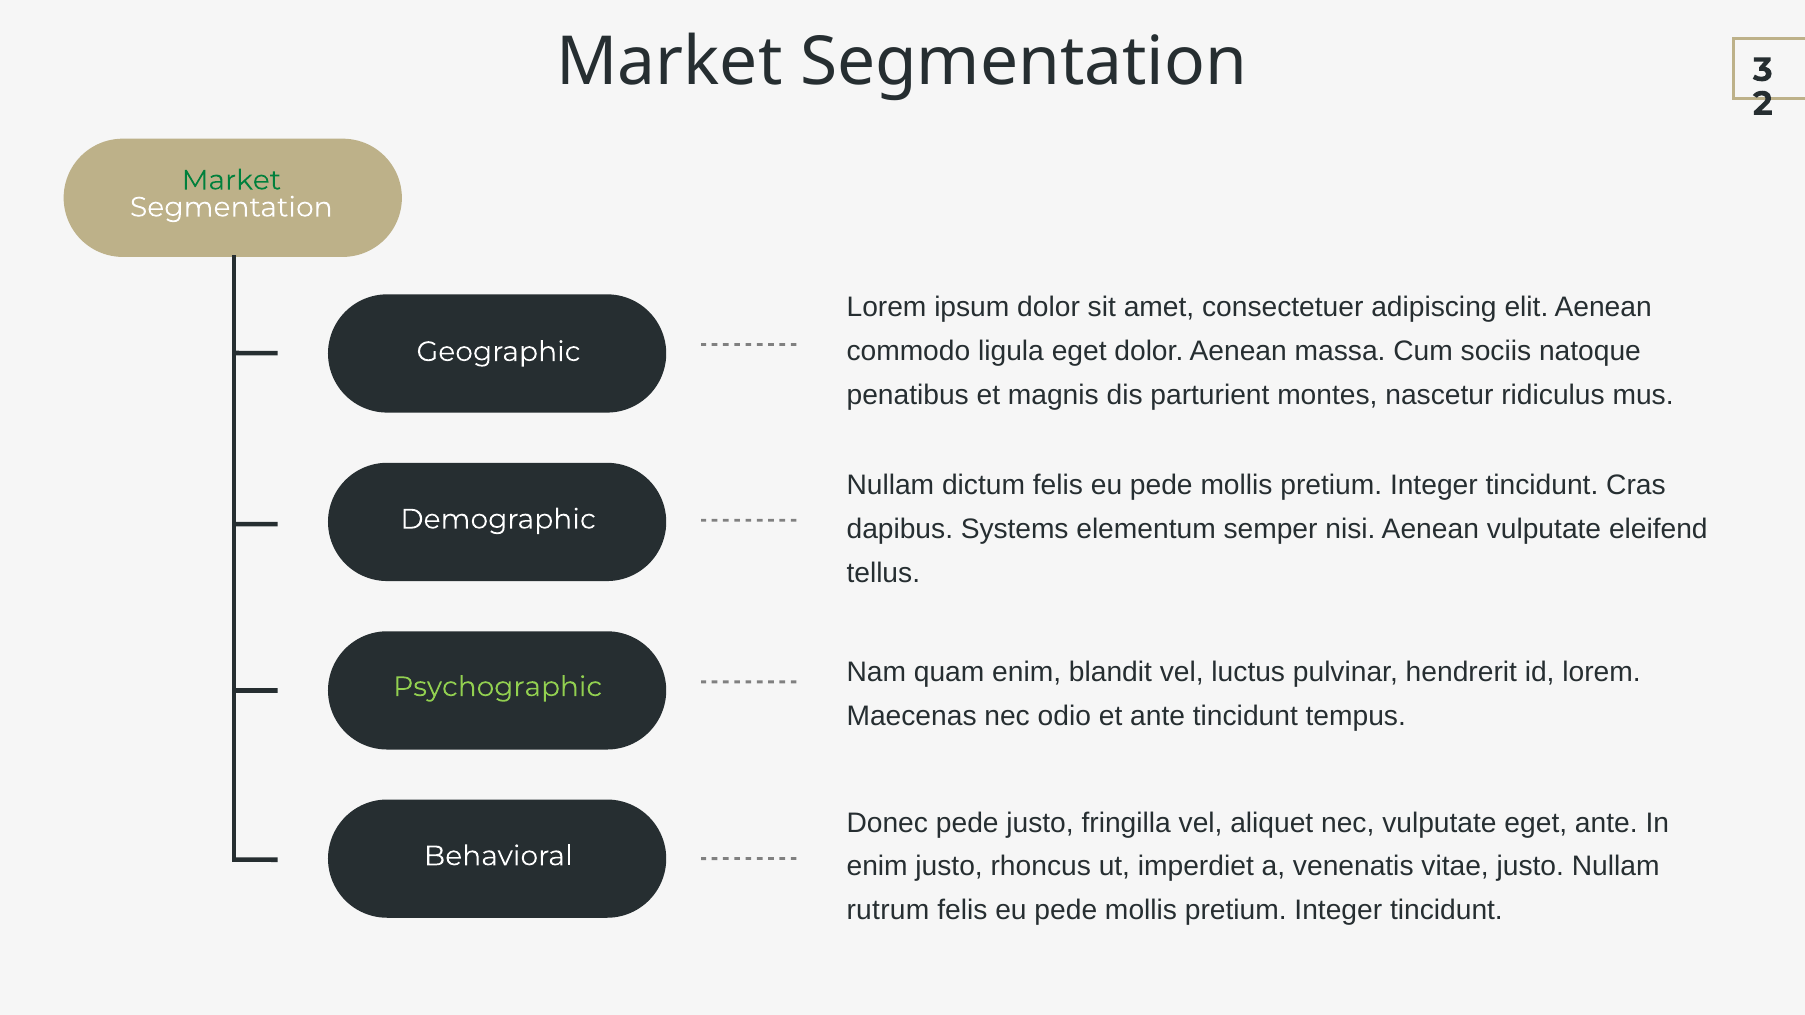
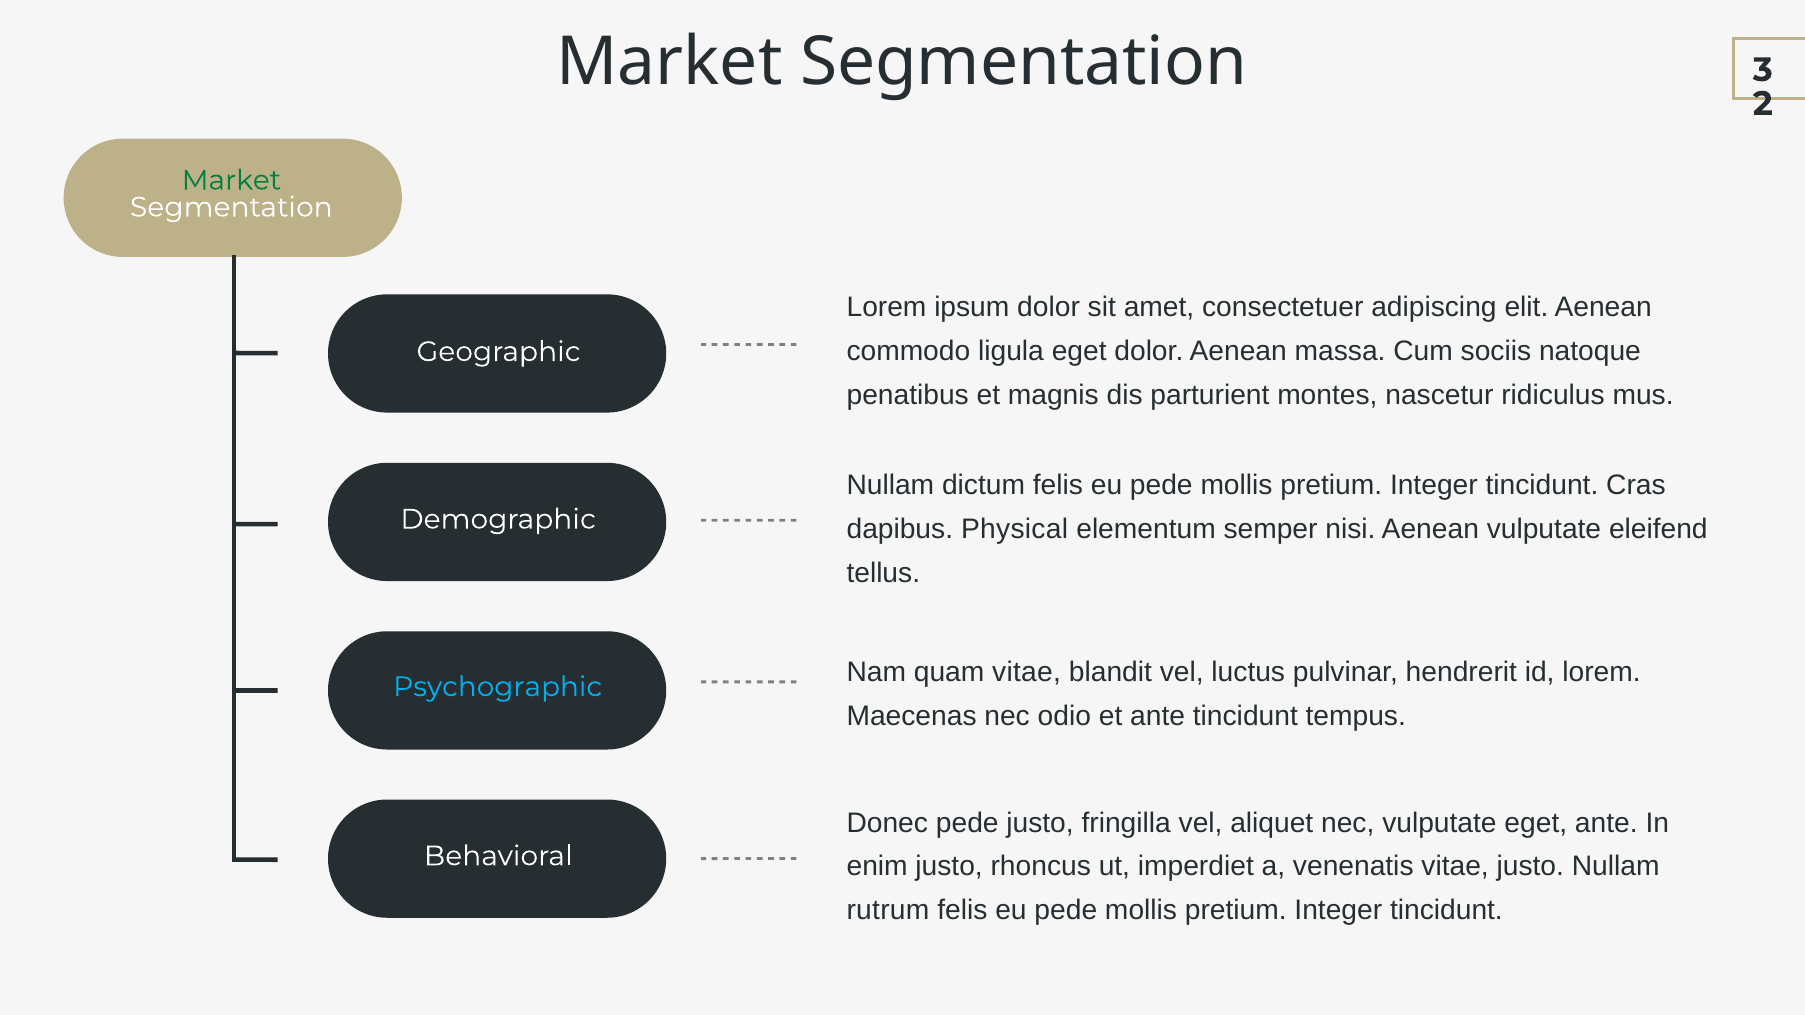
Systems: Systems -> Physical (1015, 529)
quam enim: enim -> vitae (1027, 673)
Psychographic colour: light green -> light blue (498, 687)
